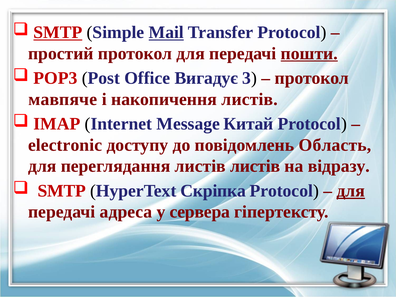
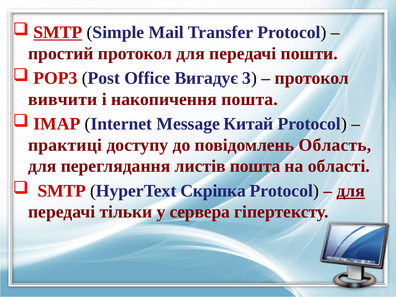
Mail underline: present -> none (166, 32)
пошти underline: present -> none (309, 53)
мавпяче: мавпяче -> вивчити (63, 99)
накопичення листів: листів -> пошта (250, 99)
electronic: electronic -> практиці (65, 145)
листів листів: листів -> пошта (255, 166)
відразу: відразу -> області (339, 166)
адреса: адреса -> тільки (126, 212)
